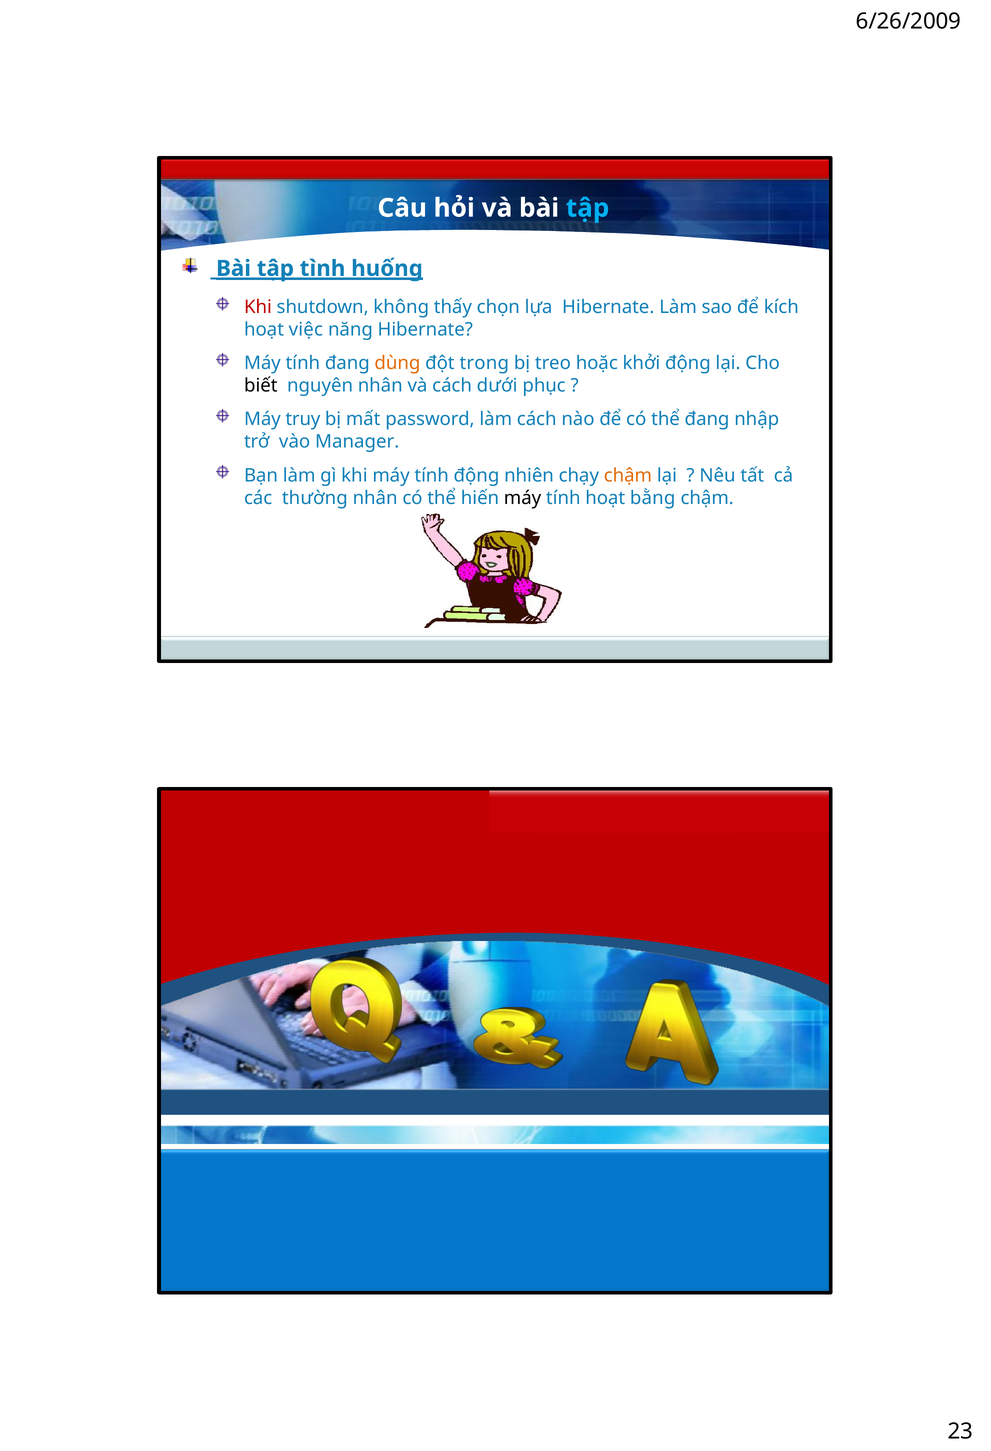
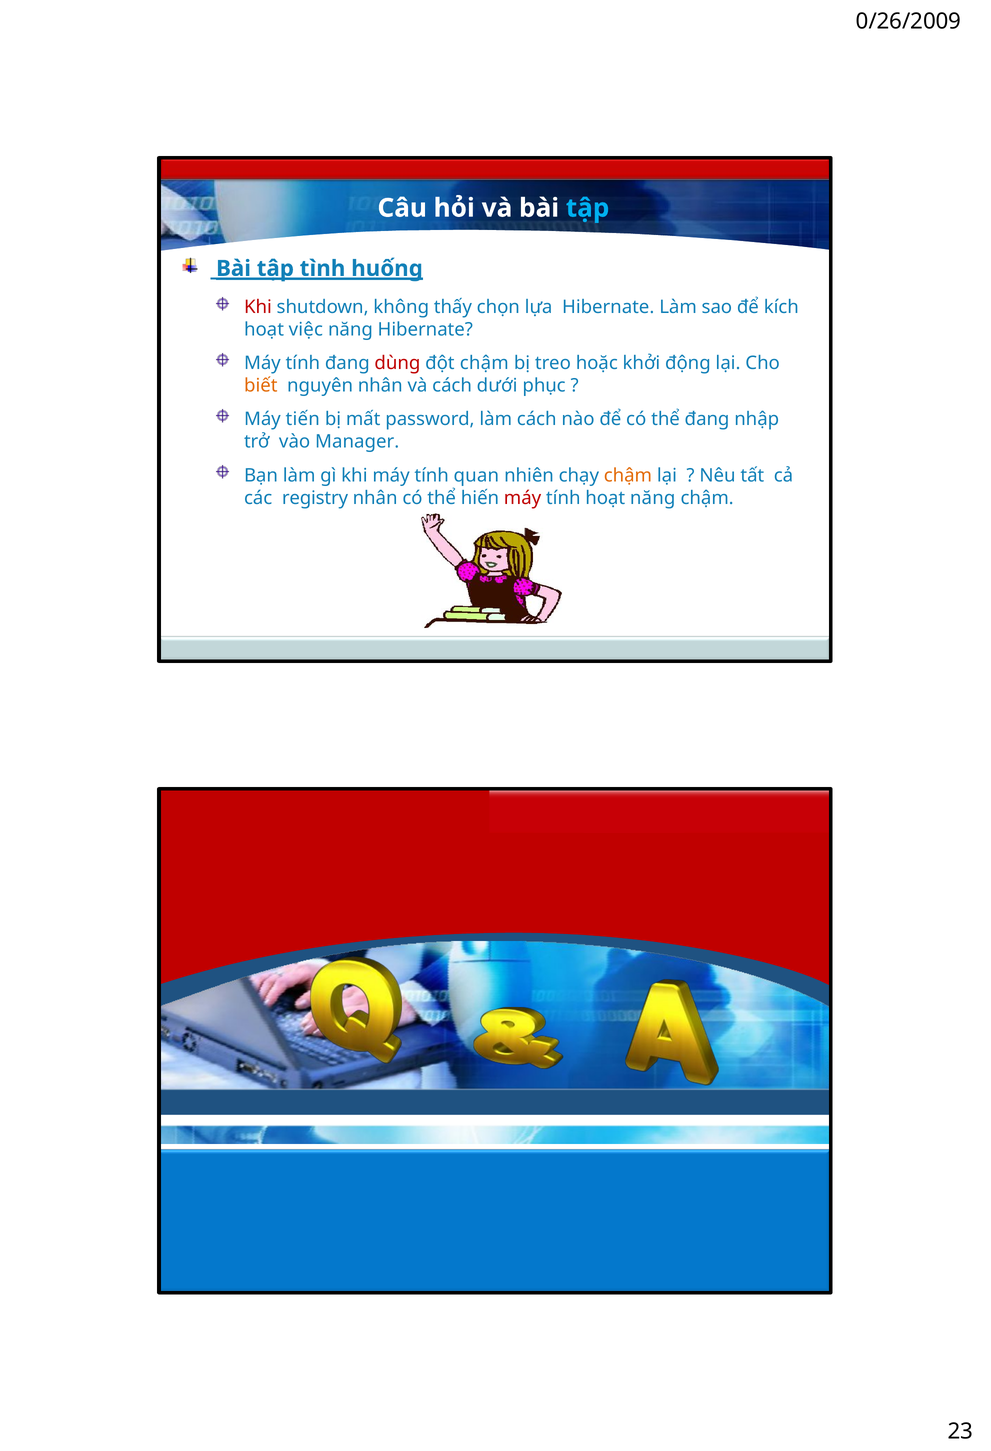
6/26/2009: 6/26/2009 -> 0/26/2009 (909, 22)
dùng colour: orange -> red (397, 363)
đột trong: trong -> chậm (484, 363)
biết colour: black -> orange (261, 386)
truy: truy -> tiến (303, 419)
tính động: động -> quan (476, 475)
thường: thường -> registry (315, 498)
máy colour: black -> red (523, 498)
hoạt bằng: bằng -> năng (653, 498)
